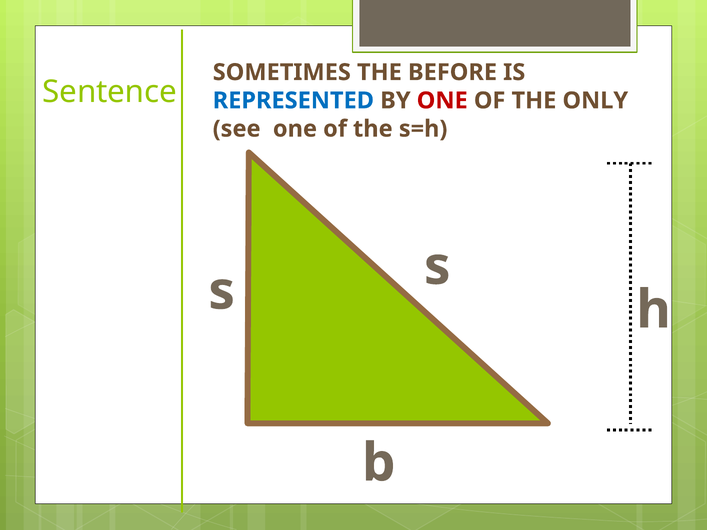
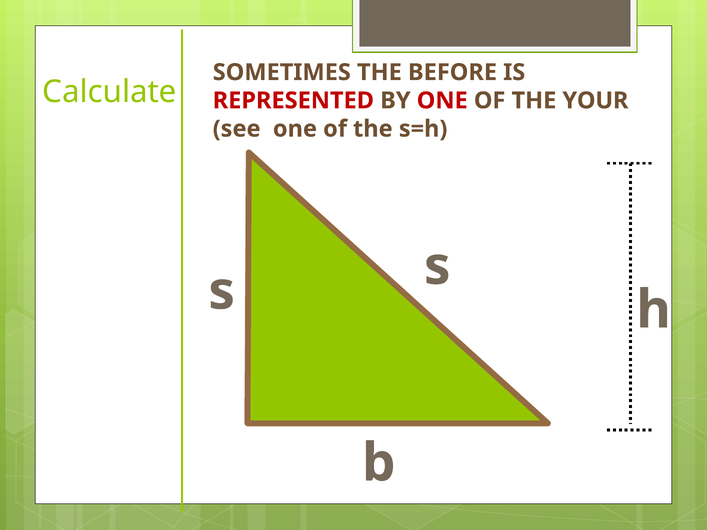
Sentence: Sentence -> Calculate (110, 92)
REPRESENTED colour: blue -> red (293, 101)
ONLY: ONLY -> YOUR (595, 101)
